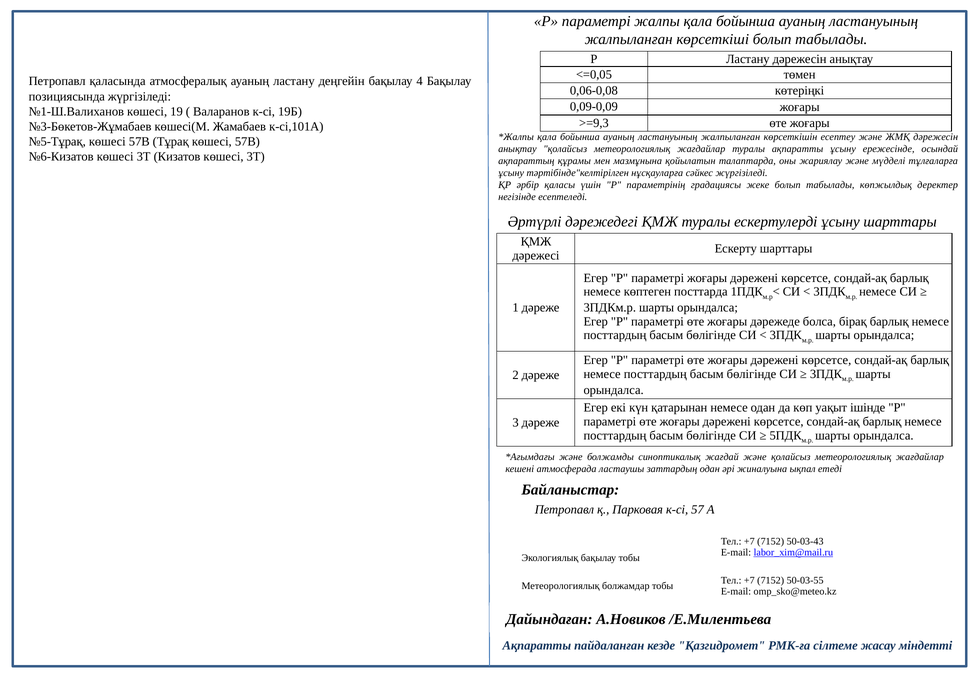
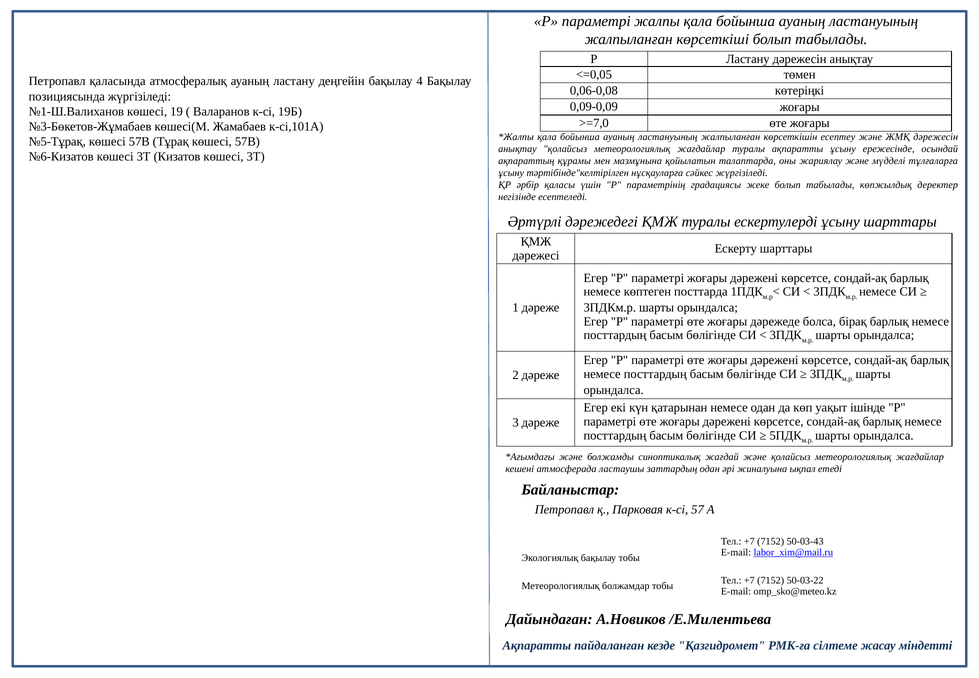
>=9,3: >=9,3 -> >=7,0 (594, 123)
50-03-55: 50-03-55 -> 50-03-22 (805, 580)
